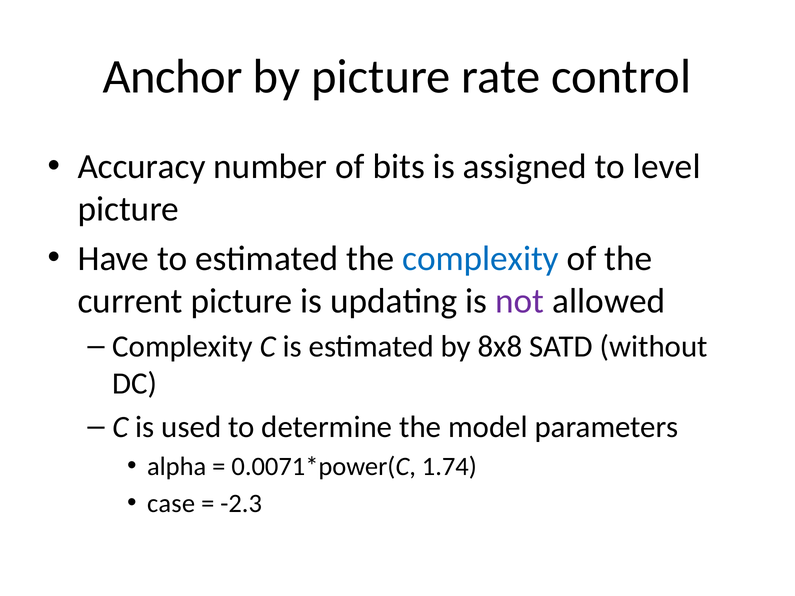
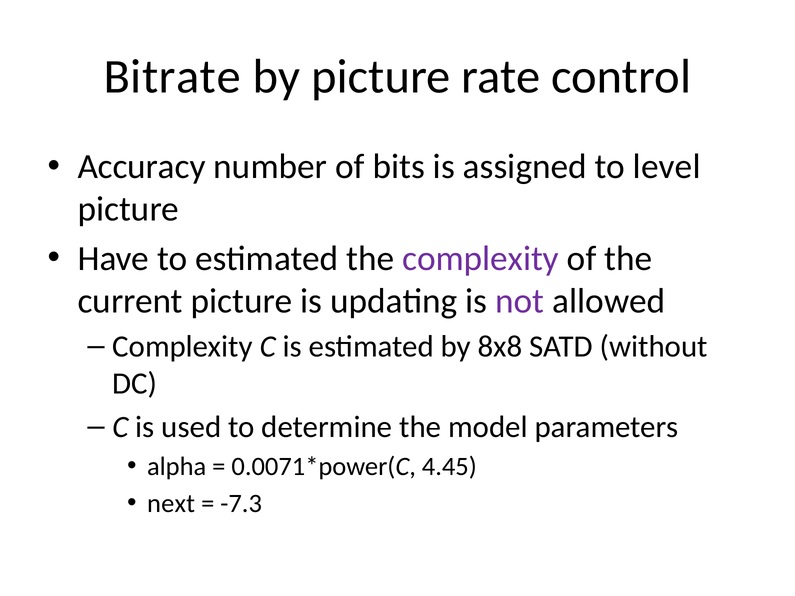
Anchor: Anchor -> Bitrate (172, 77)
complexity colour: blue -> purple (481, 259)
1.74: 1.74 -> 4.45 (449, 467)
case: case -> next (171, 504)
-2.3: -2.3 -> -7.3 (241, 504)
